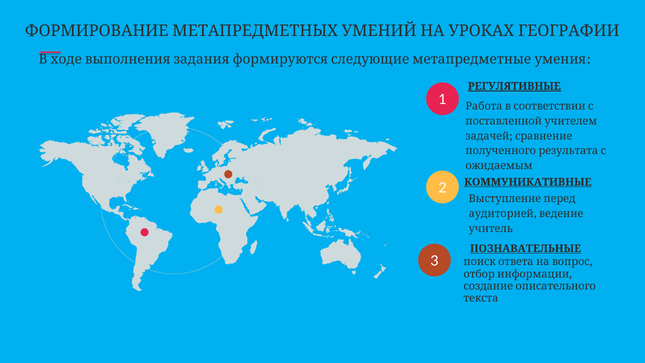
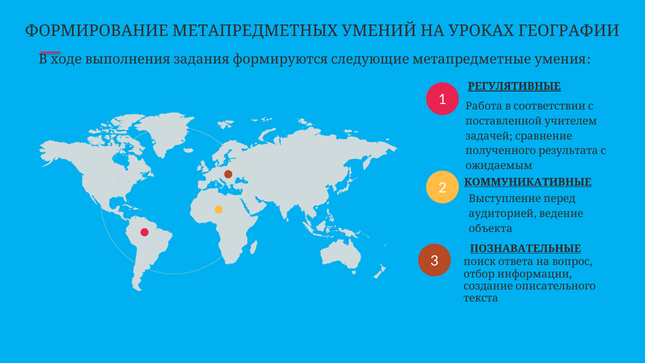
учитель: учитель -> объекта (491, 228)
